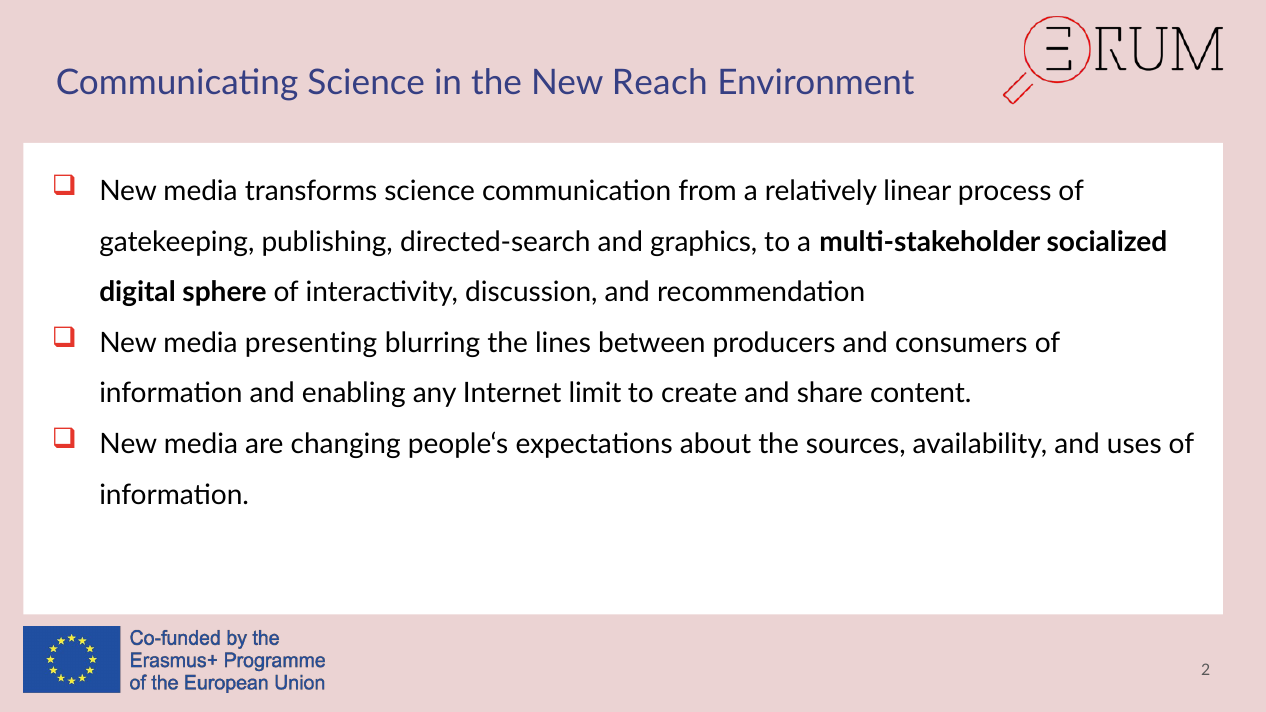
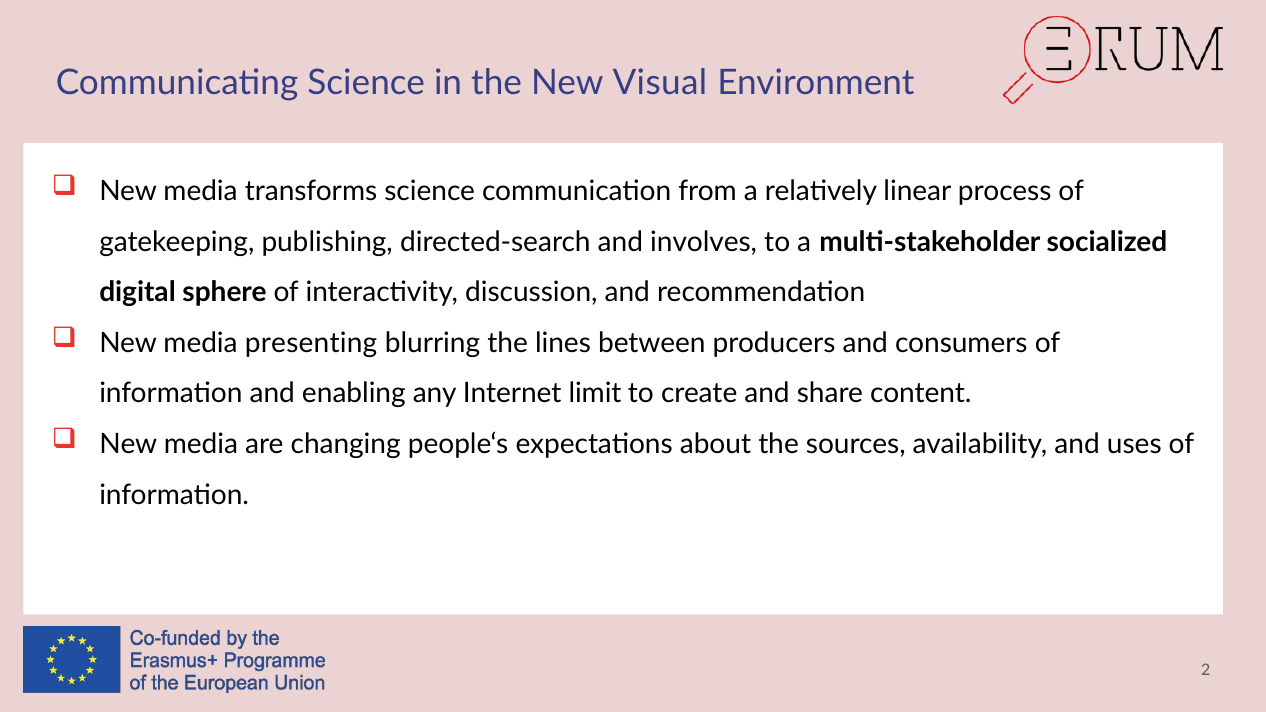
Reach: Reach -> Visual (660, 83)
graphics: graphics -> involves (704, 242)
